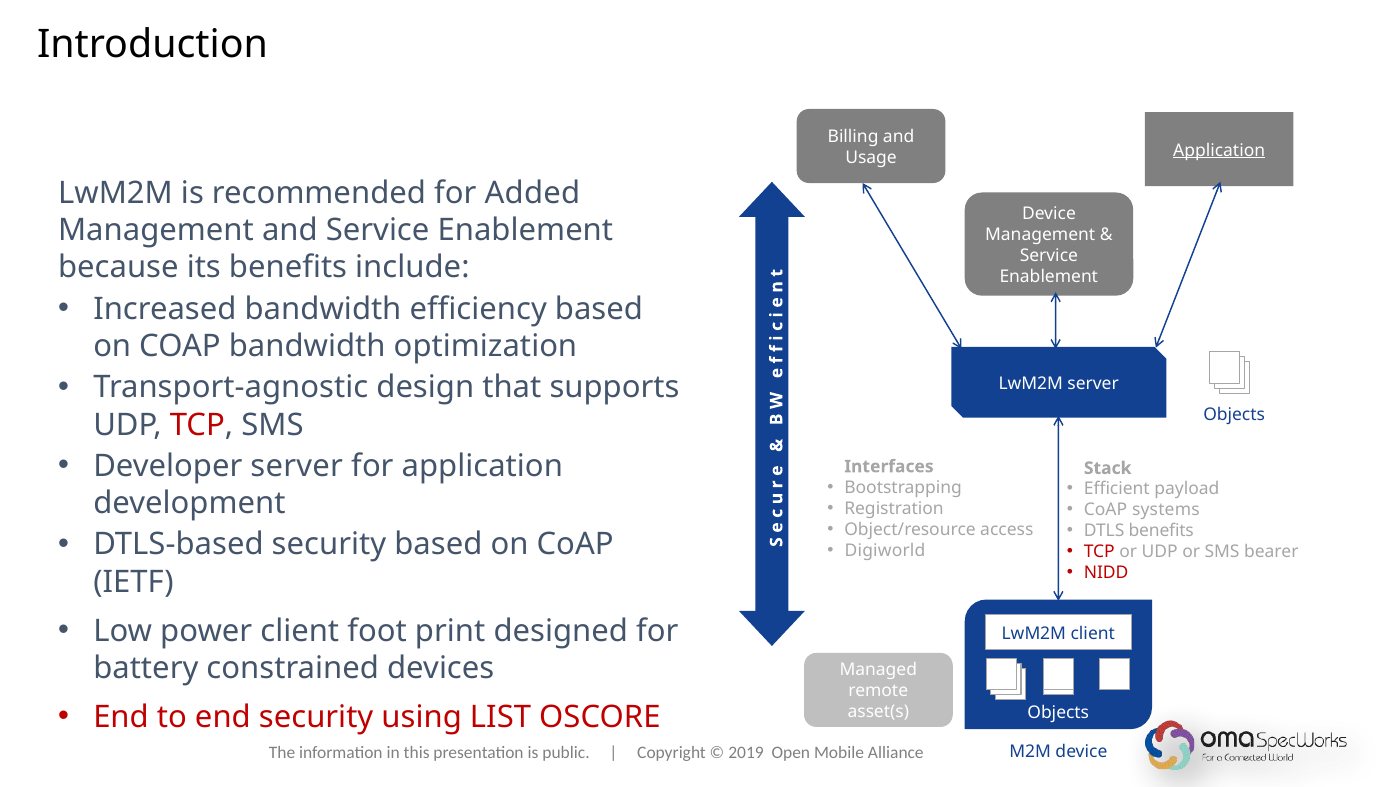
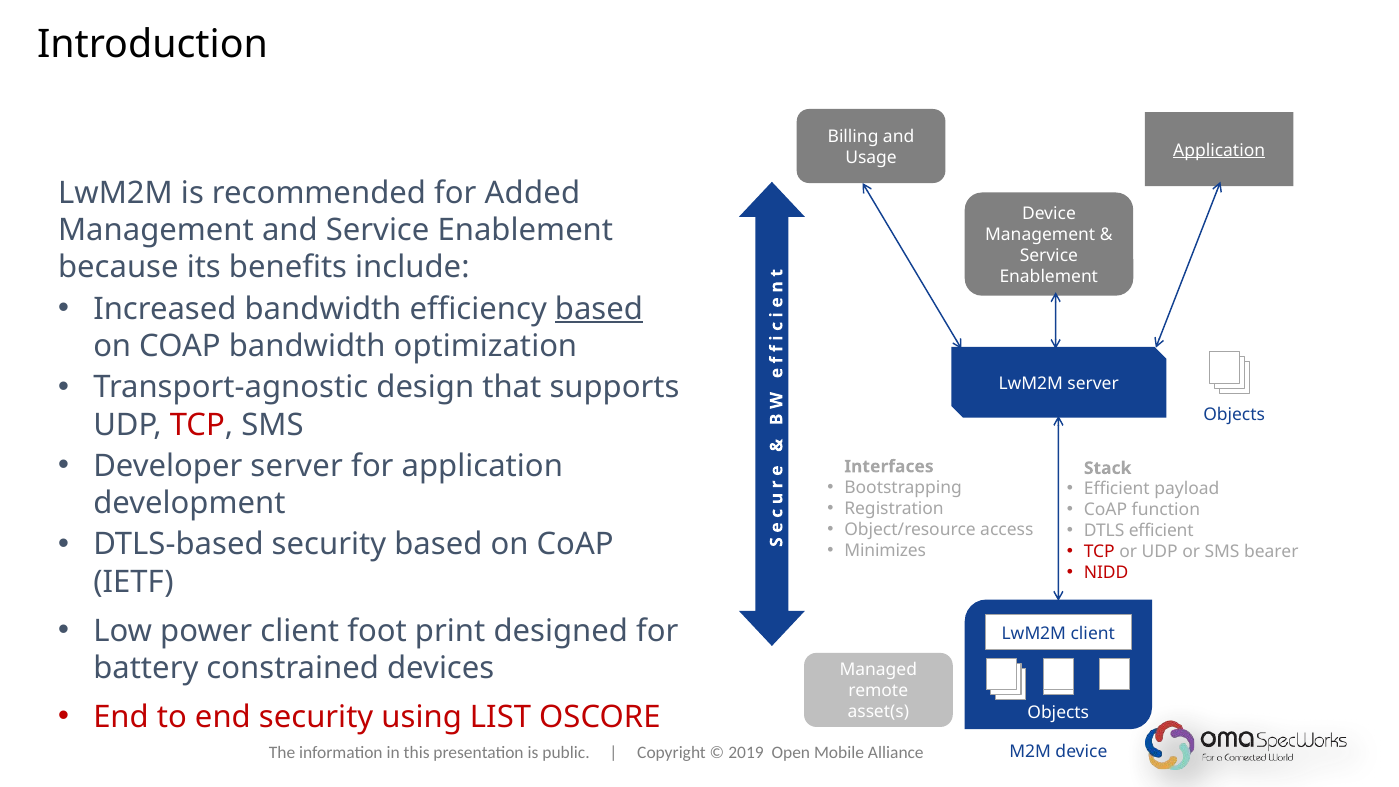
based underline: none -> present (599, 309)
systems: systems -> function (1166, 510)
DTLS benefits: benefits -> efficient (1161, 531)
Digiworld: Digiworld -> Minimizes (885, 550)
